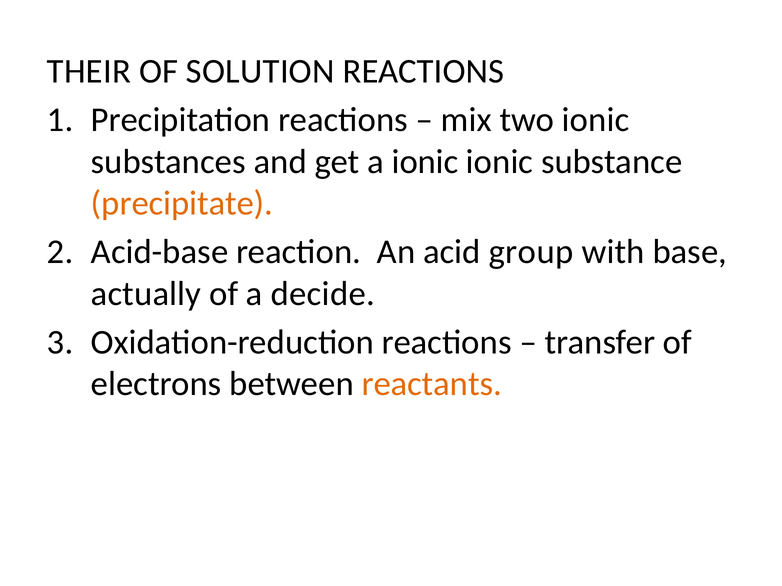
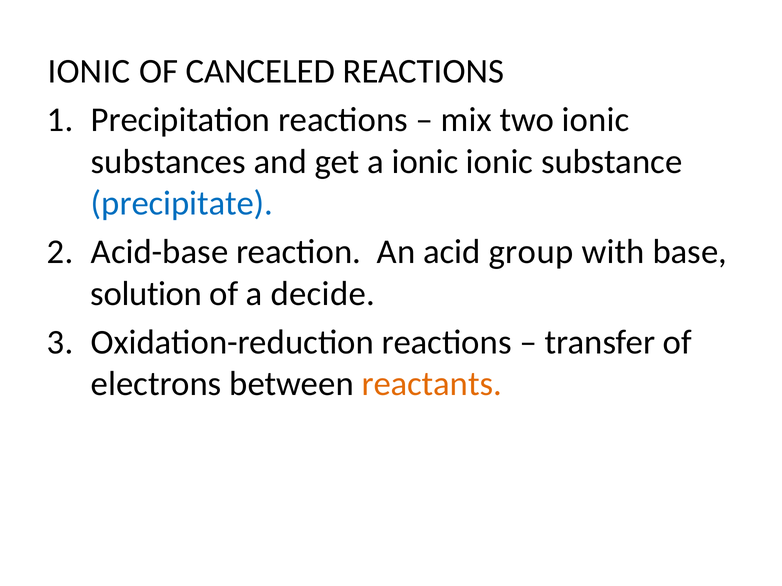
THEIR: THEIR -> IONIC (89, 71)
SOLUTION: SOLUTION -> CANCELED (260, 71)
precipitate colour: orange -> blue (182, 204)
actually: actually -> solution (146, 294)
